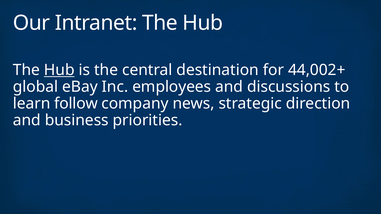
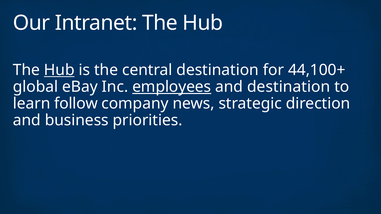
44,002+: 44,002+ -> 44,100+ (317, 70)
employees underline: none -> present (172, 87)
and discussions: discussions -> destination (289, 87)
